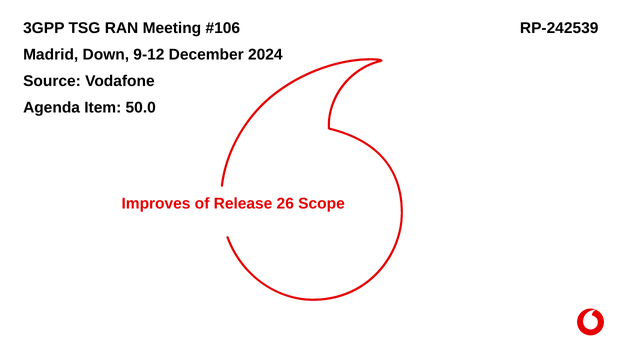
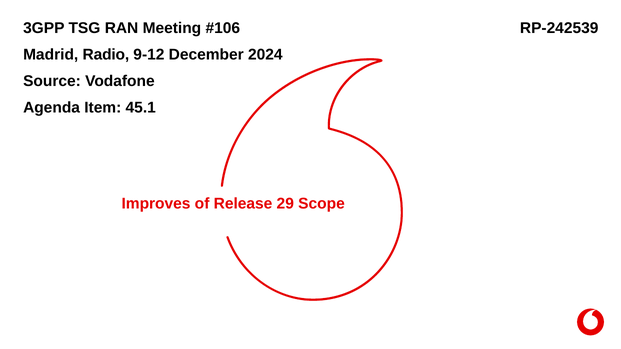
Down: Down -> Radio (106, 55)
50.0: 50.0 -> 45.1 (141, 108)
26: 26 -> 29 (285, 204)
